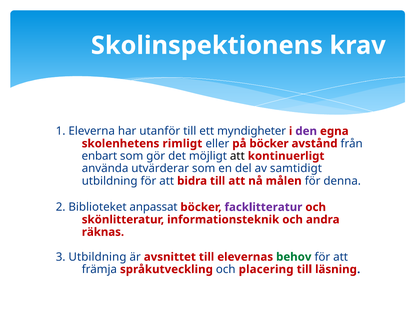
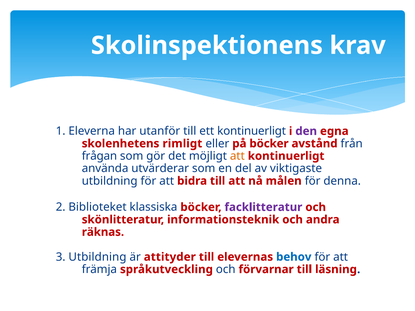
ett myndigheter: myndigheter -> kontinuerligt (252, 131)
enbart: enbart -> frågan (99, 156)
att colour: black -> orange (237, 156)
samtidigt: samtidigt -> viktigaste (296, 169)
anpassat: anpassat -> klassiska (153, 207)
avsnittet: avsnittet -> attityder (170, 257)
behov colour: green -> blue (294, 257)
placering: placering -> förvarnar (266, 270)
